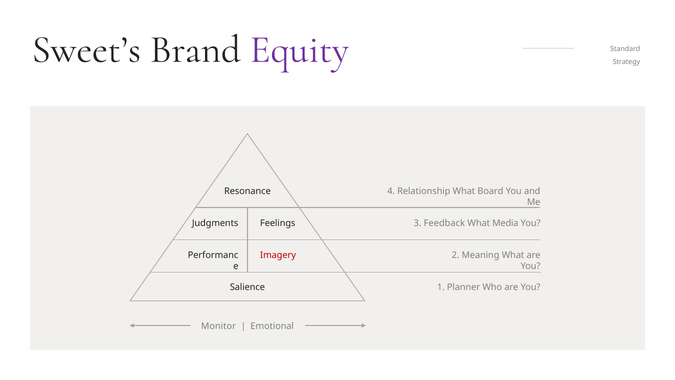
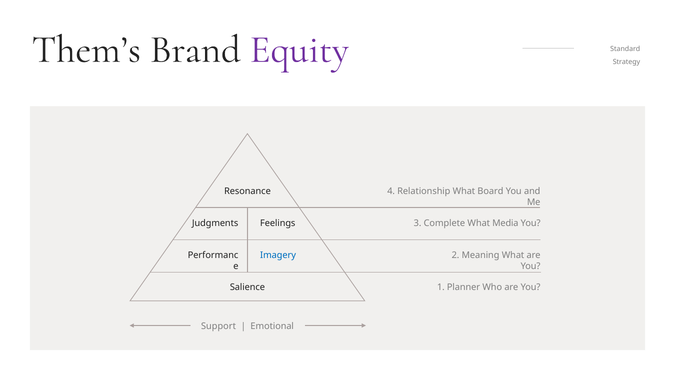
Sweet’s: Sweet’s -> Them’s (86, 49)
Feedback: Feedback -> Complete (444, 223)
Imagery colour: red -> blue (278, 255)
Monitor: Monitor -> Support (218, 326)
